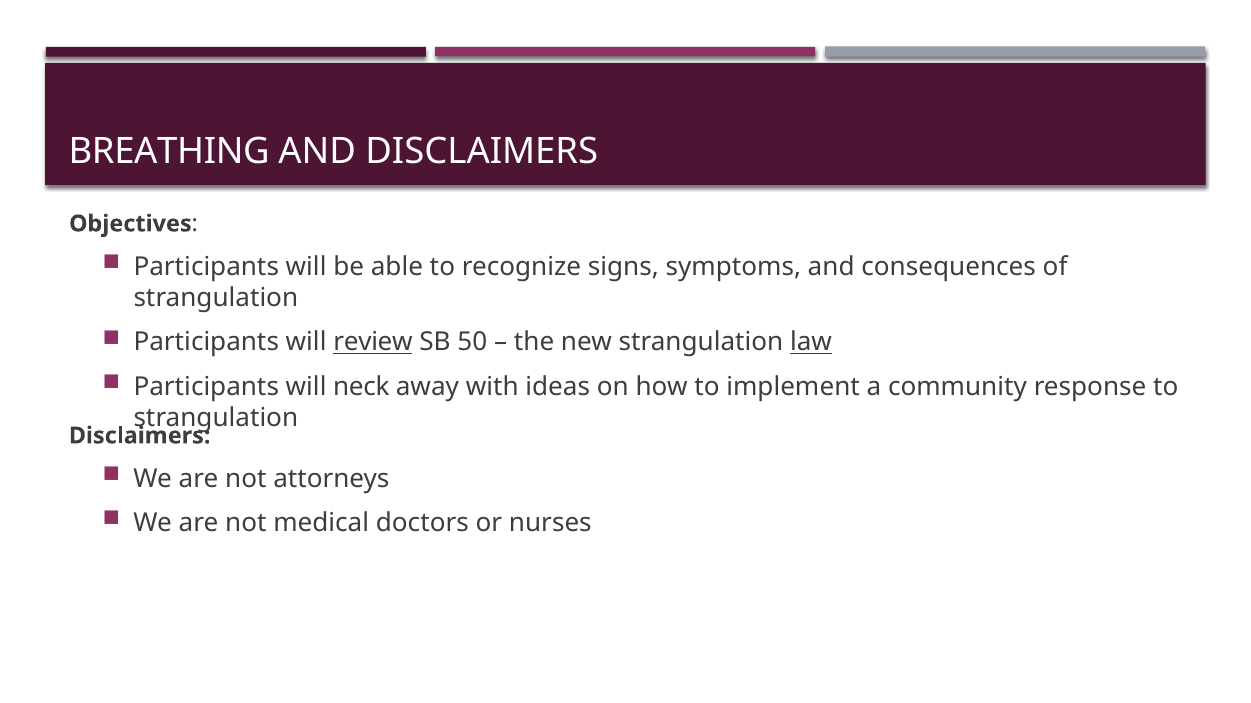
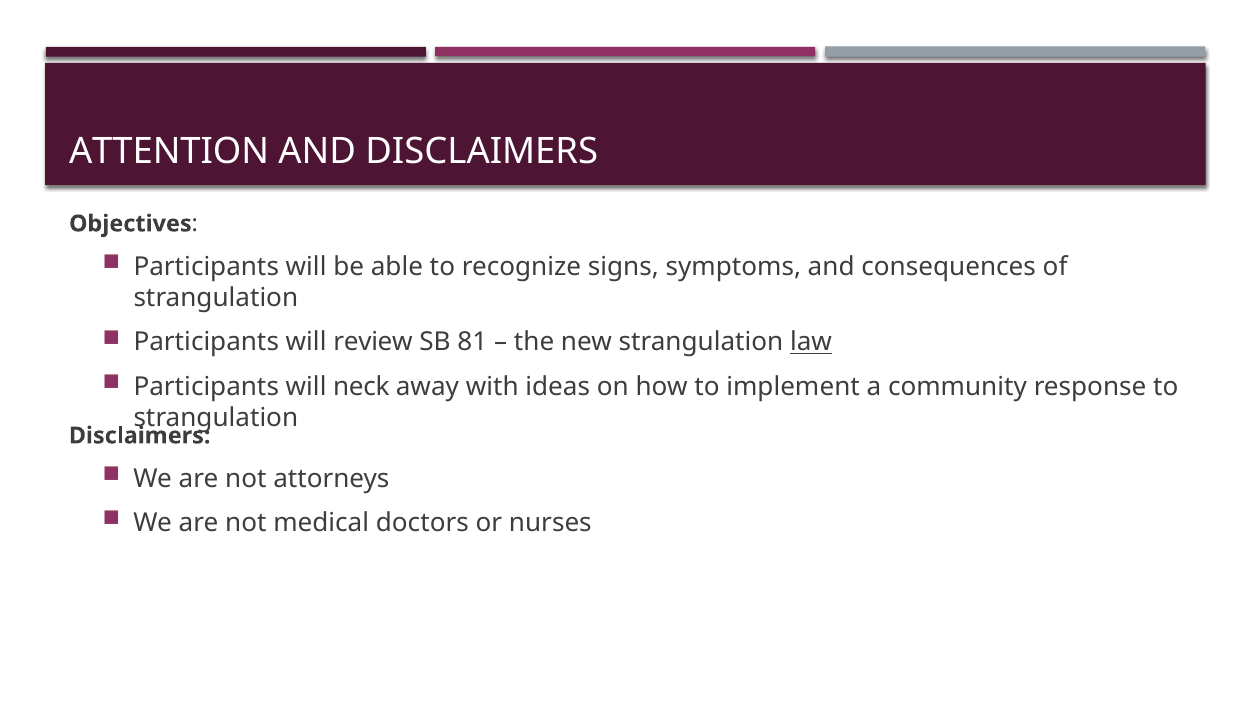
BREATHING: BREATHING -> ATTENTION (169, 152)
review underline: present -> none (373, 342)
50: 50 -> 81 (472, 342)
